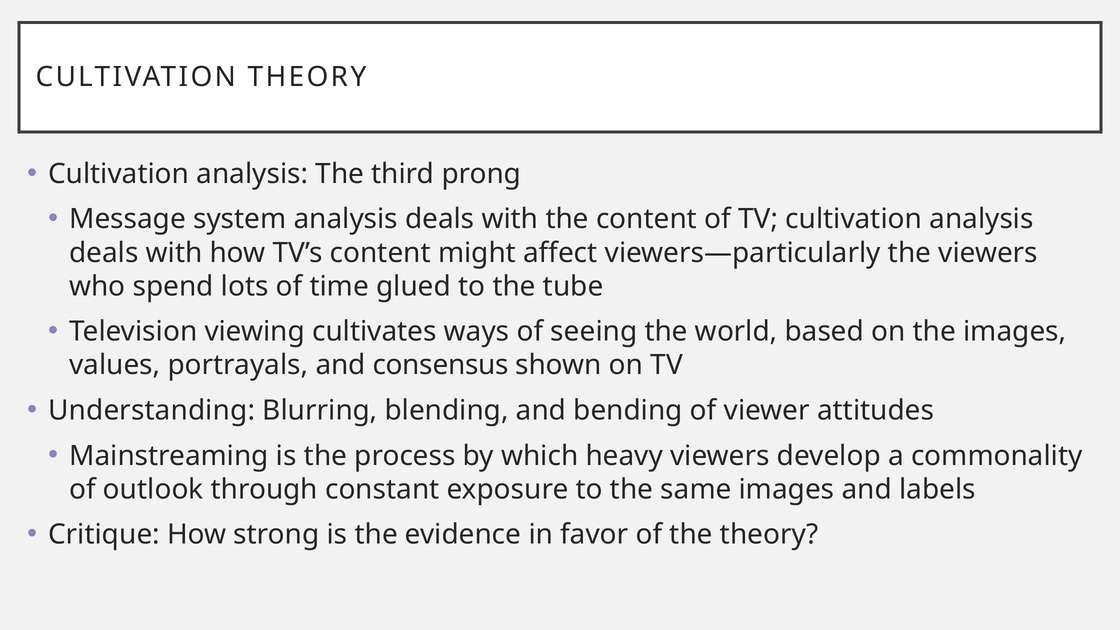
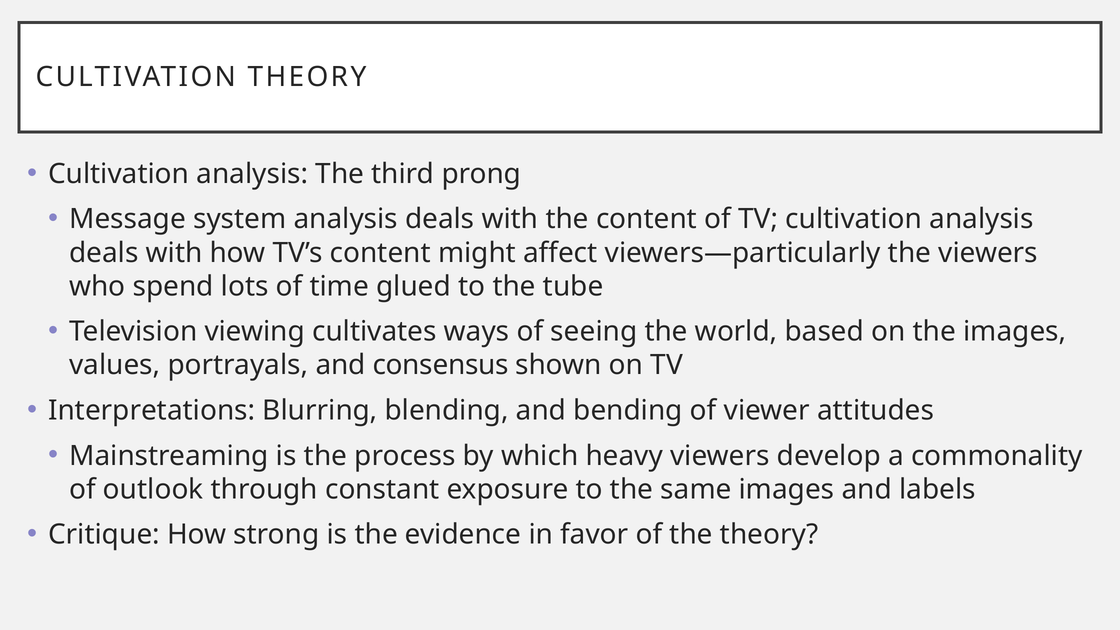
Understanding: Understanding -> Interpretations (152, 411)
